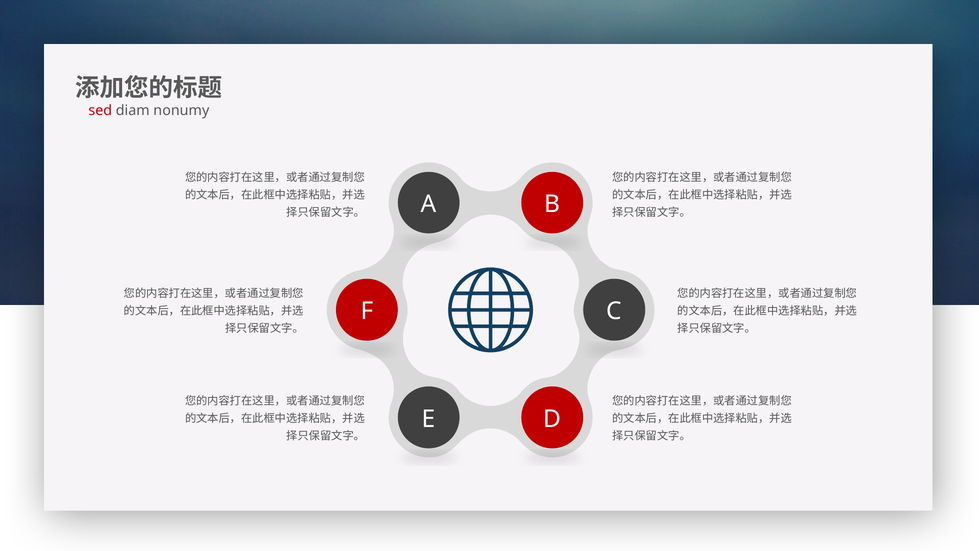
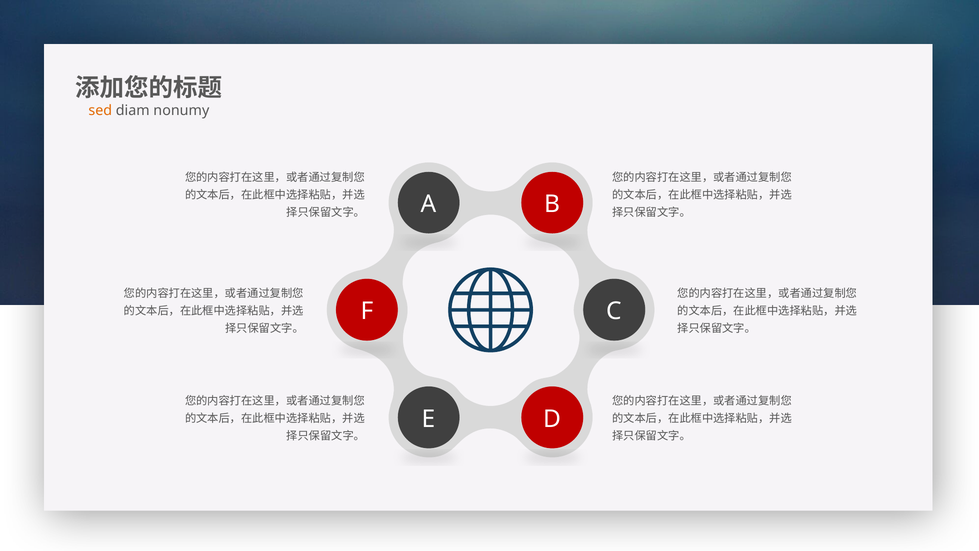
sed colour: red -> orange (100, 110)
